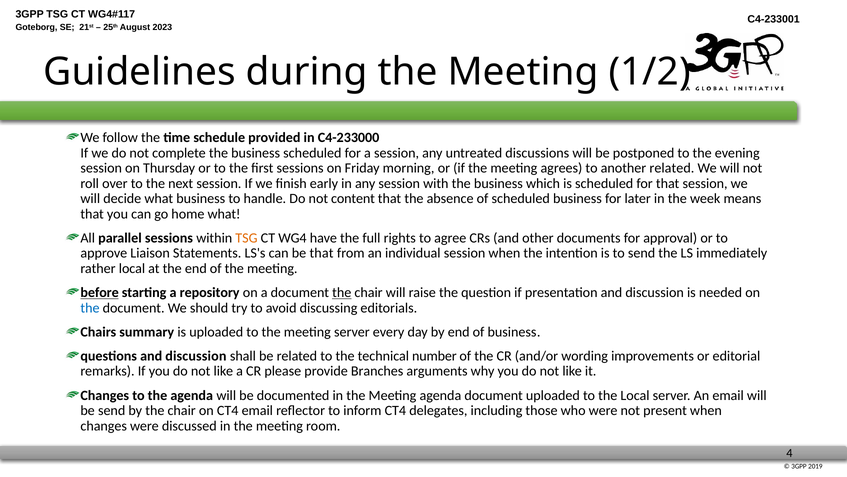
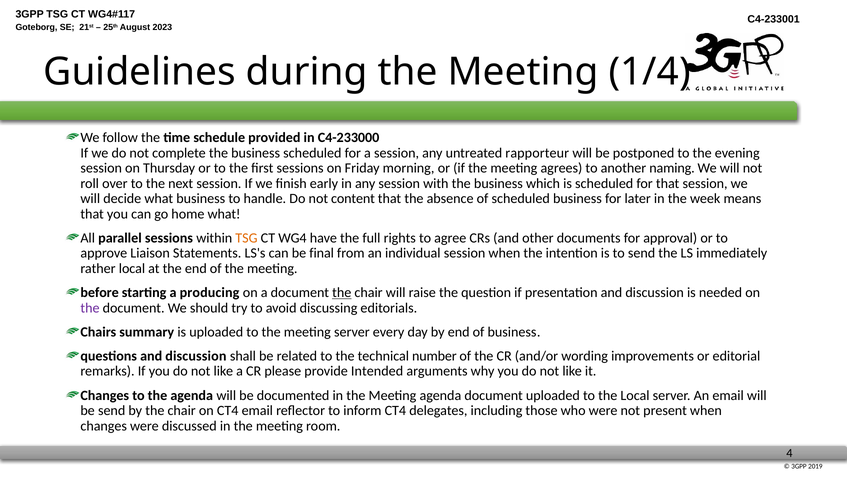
1/2: 1/2 -> 1/4 (650, 72)
discussions: discussions -> rapporteur (537, 153)
another related: related -> naming (672, 168)
be that: that -> final (322, 253)
before underline: present -> none (100, 292)
repository: repository -> producing (210, 292)
the colour: blue -> purple (90, 307)
Branches: Branches -> Intended (377, 371)
